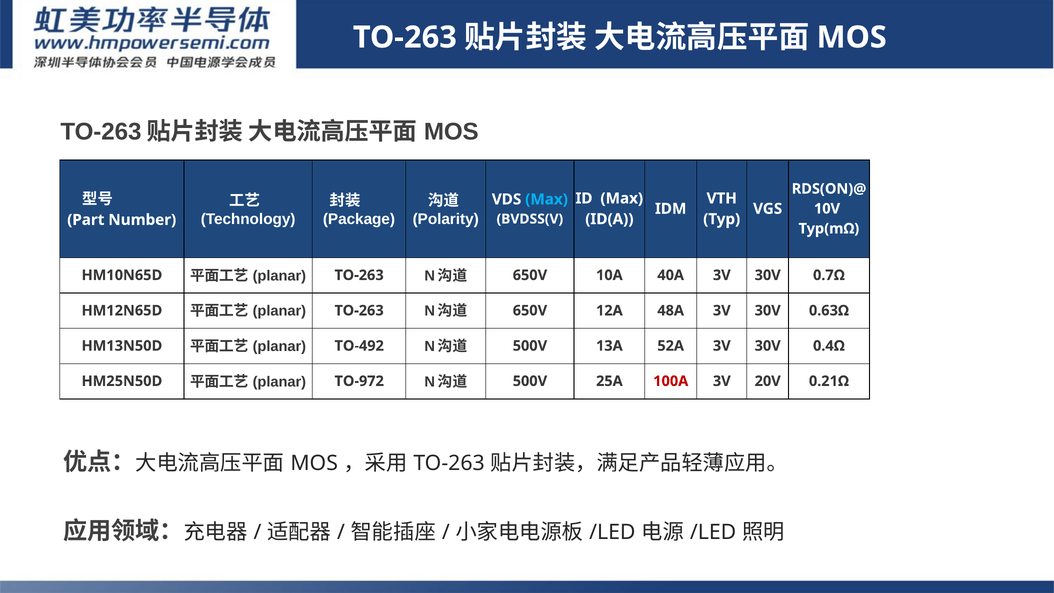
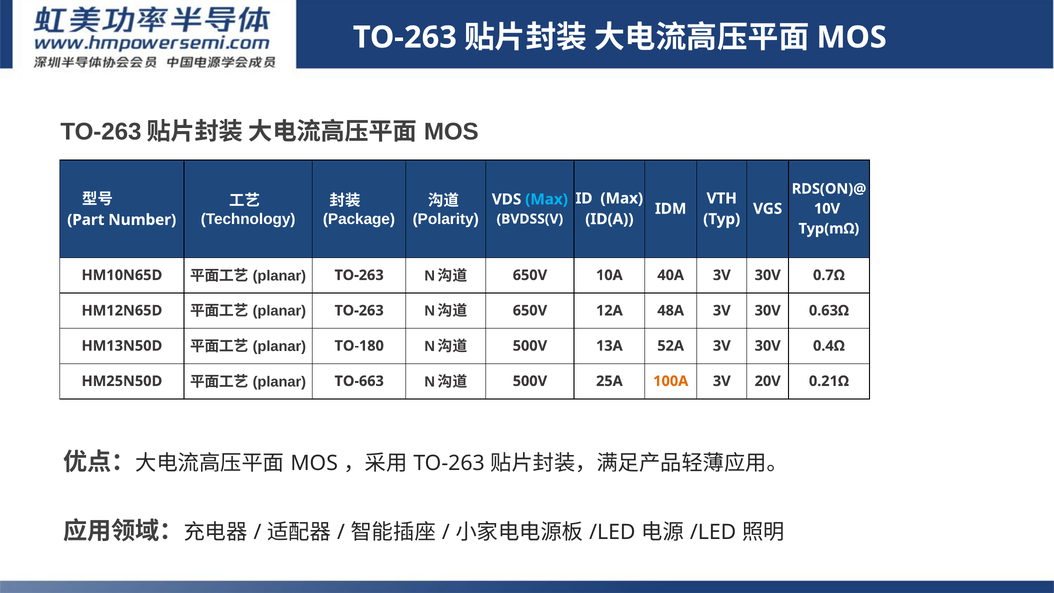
TO-492: TO-492 -> TO-180 (359, 346)
TO-972: TO-972 -> TO-663 (359, 381)
100A colour: red -> orange (671, 381)
